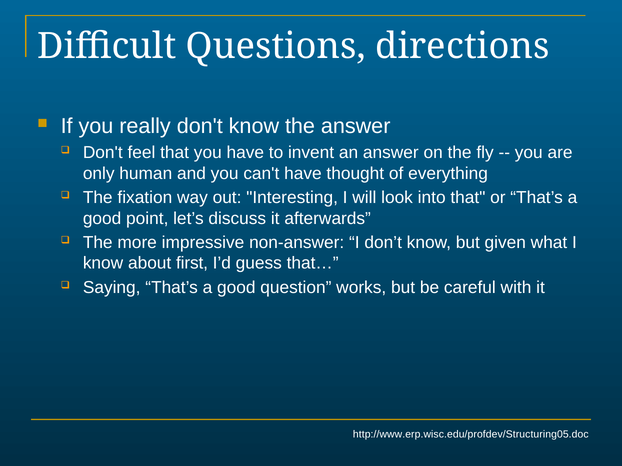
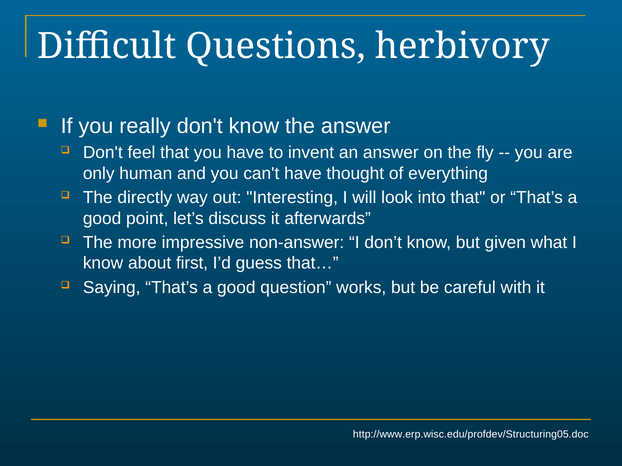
directions: directions -> herbivory (462, 46)
fixation: fixation -> directly (145, 198)
